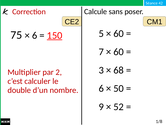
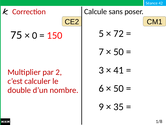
60: 60 -> 72 (119, 33)
6: 6 -> 0 (35, 35)
150 underline: present -> none (55, 35)
60: 60 -> 50 (119, 52)
68: 68 -> 41 (119, 70)
52: 52 -> 35 (119, 106)
